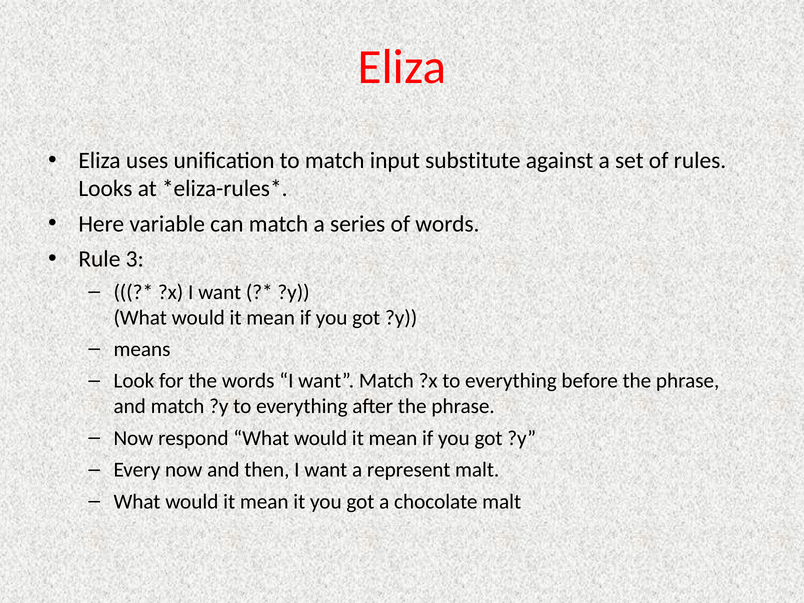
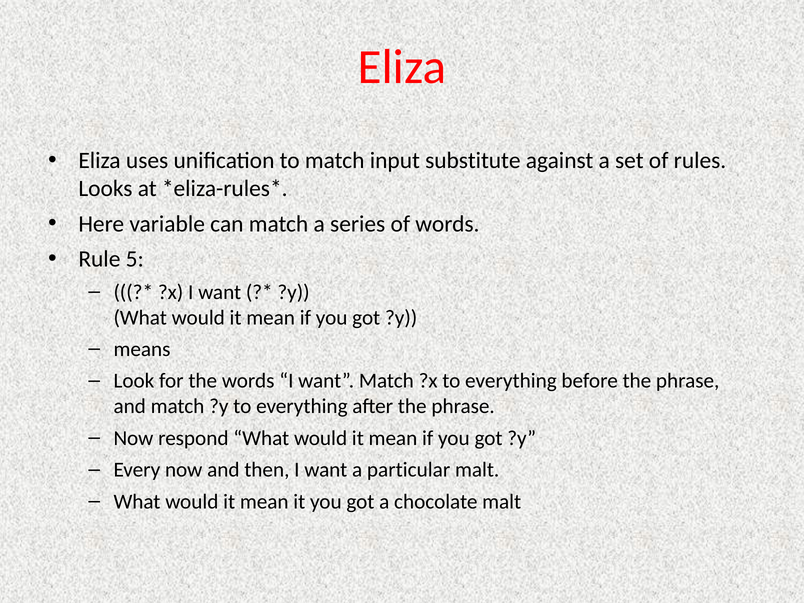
3: 3 -> 5 (135, 259)
represent: represent -> particular (409, 470)
